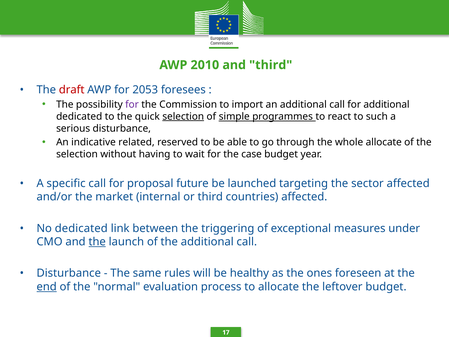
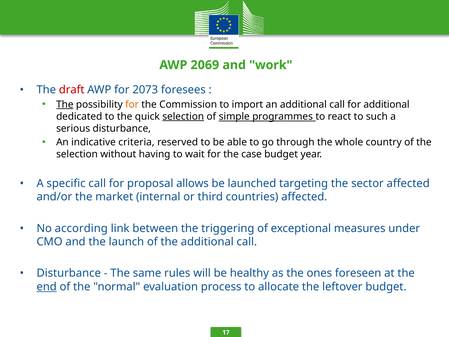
2010: 2010 -> 2069 (205, 65)
and third: third -> work (271, 65)
2053: 2053 -> 2073 (145, 90)
The underline: none -> present (65, 104)
for colour: purple -> orange (132, 104)
related: related -> criteria (136, 142)
whole allocate: allocate -> country (384, 142)
future: future -> allows (192, 183)
No dedicated: dedicated -> according (81, 228)
the underline: present -> none (97, 242)
